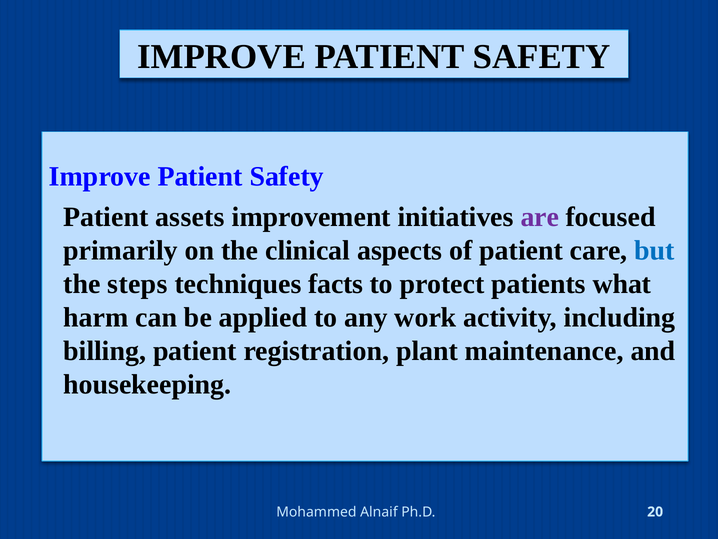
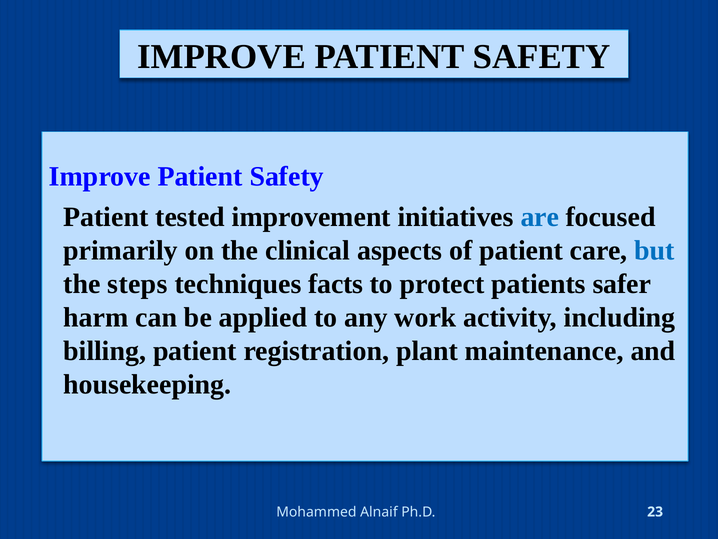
assets: assets -> tested (190, 217)
are colour: purple -> blue (540, 217)
what: what -> safer (622, 284)
20: 20 -> 23 (655, 511)
